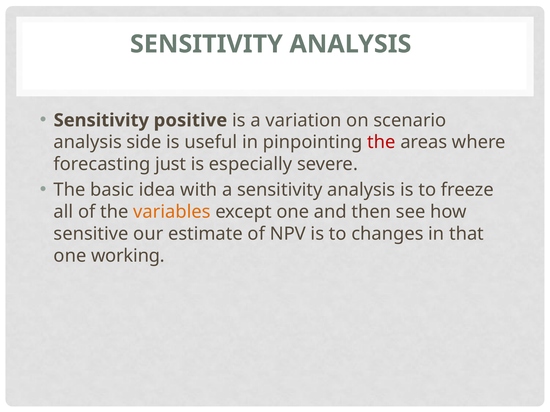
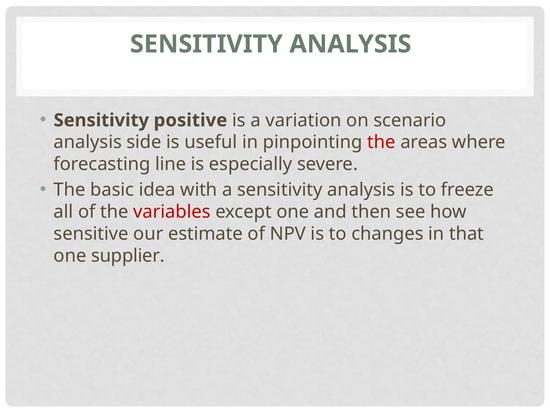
just: just -> line (171, 164)
variables colour: orange -> red (172, 212)
working: working -> supplier (128, 256)
